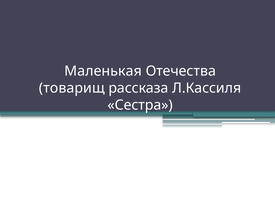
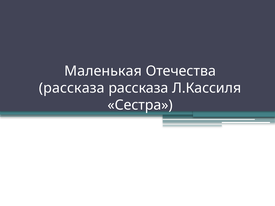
товарищ: товарищ -> рассказа (72, 88)
